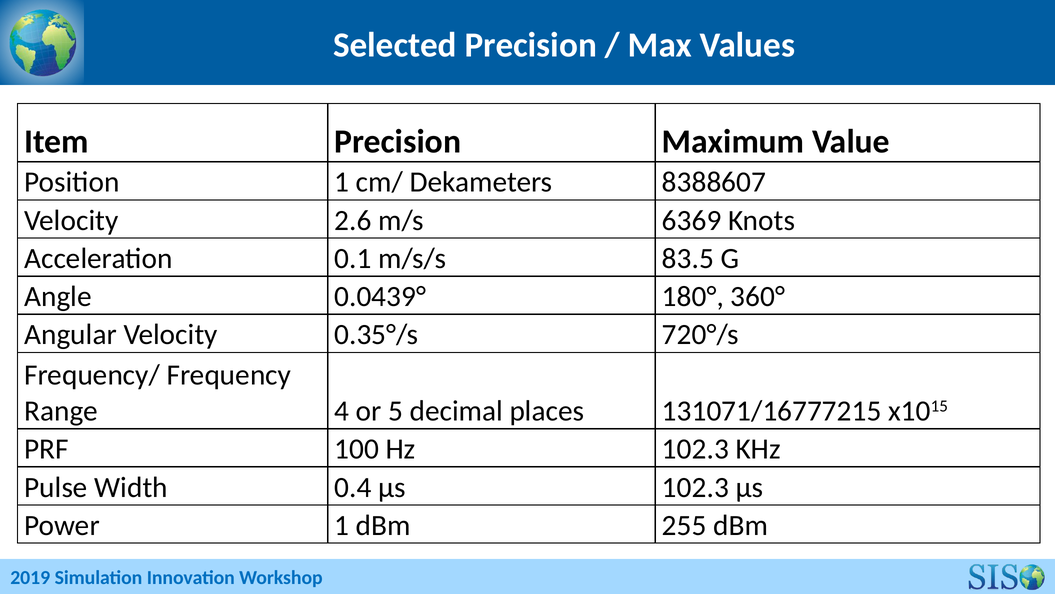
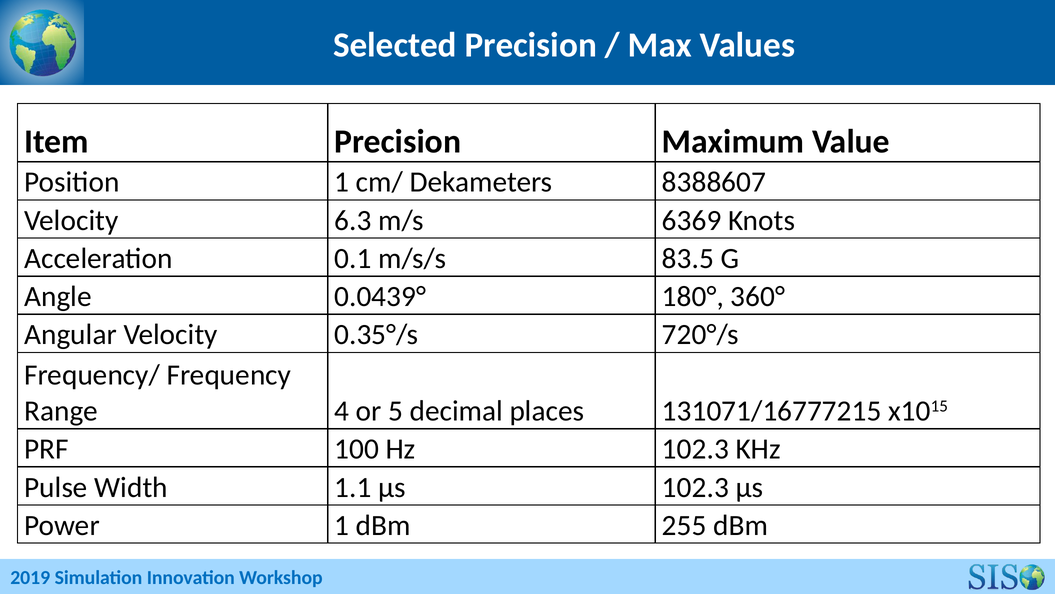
2.6: 2.6 -> 6.3 (353, 220)
0.4: 0.4 -> 1.1 (353, 487)
